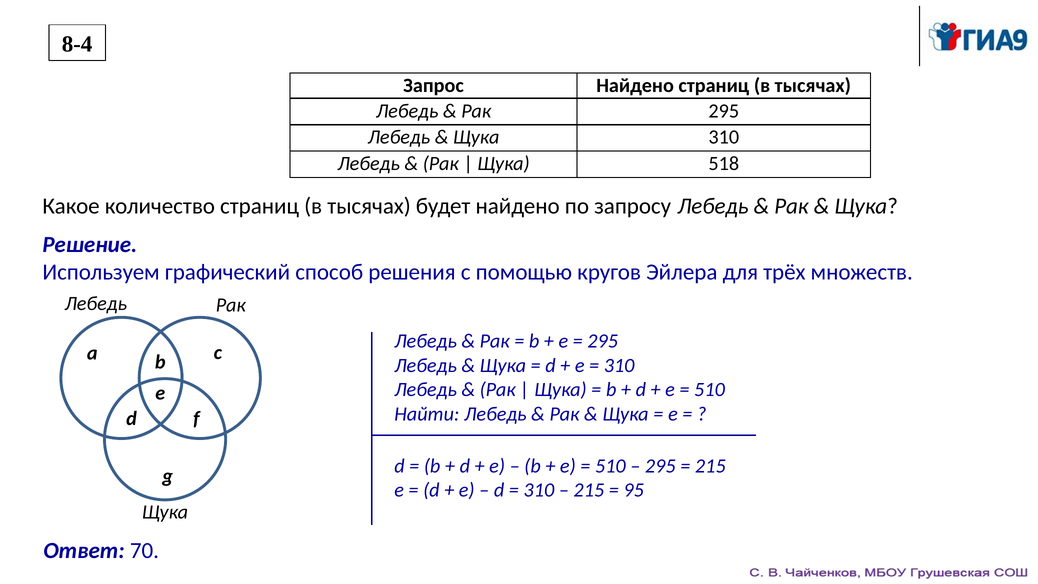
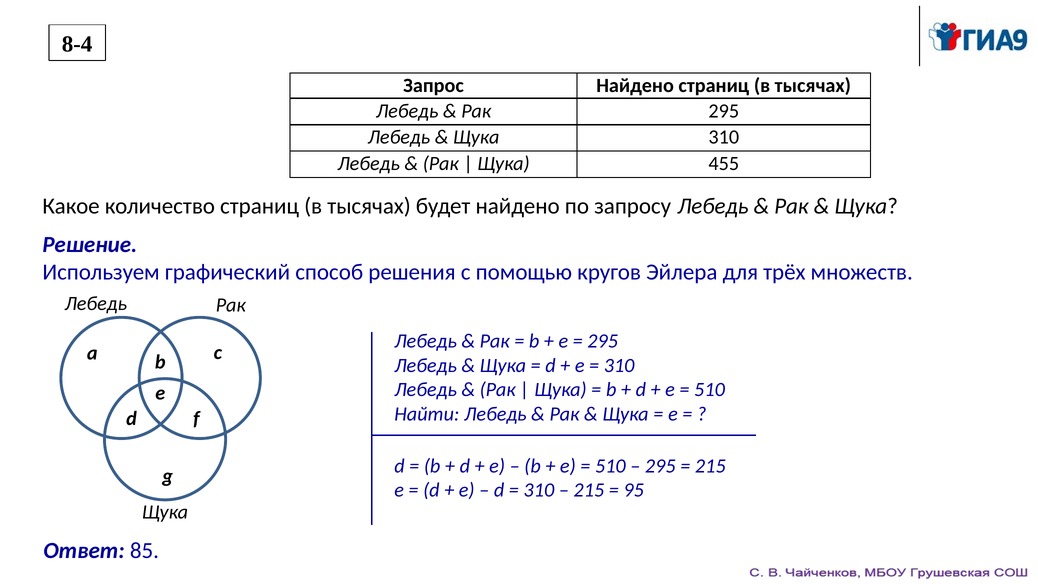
518: 518 -> 455 (724, 164)
70: 70 -> 85 (144, 551)
